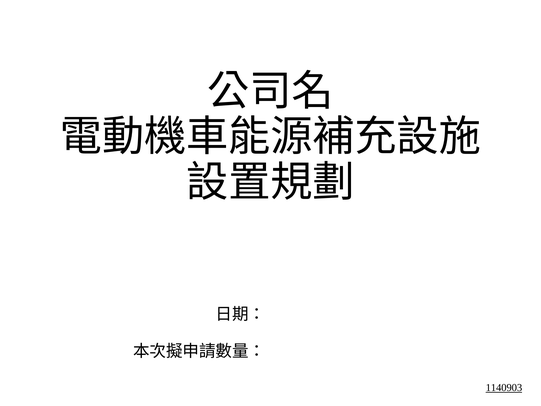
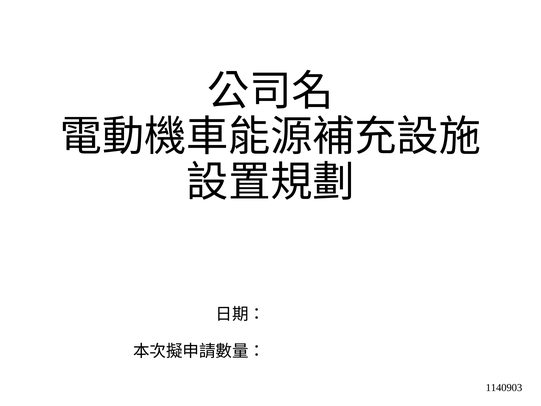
1140903 underline: present -> none (504, 388)
